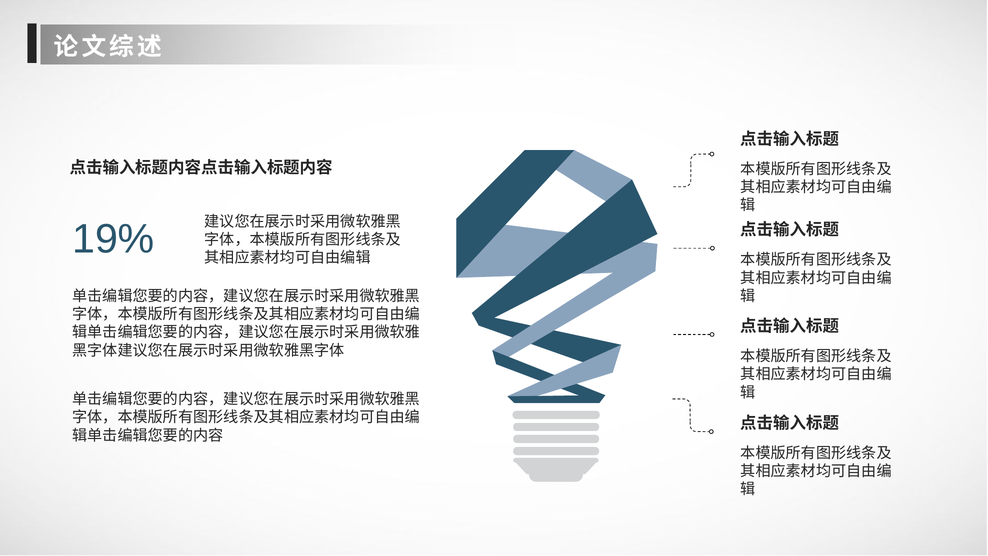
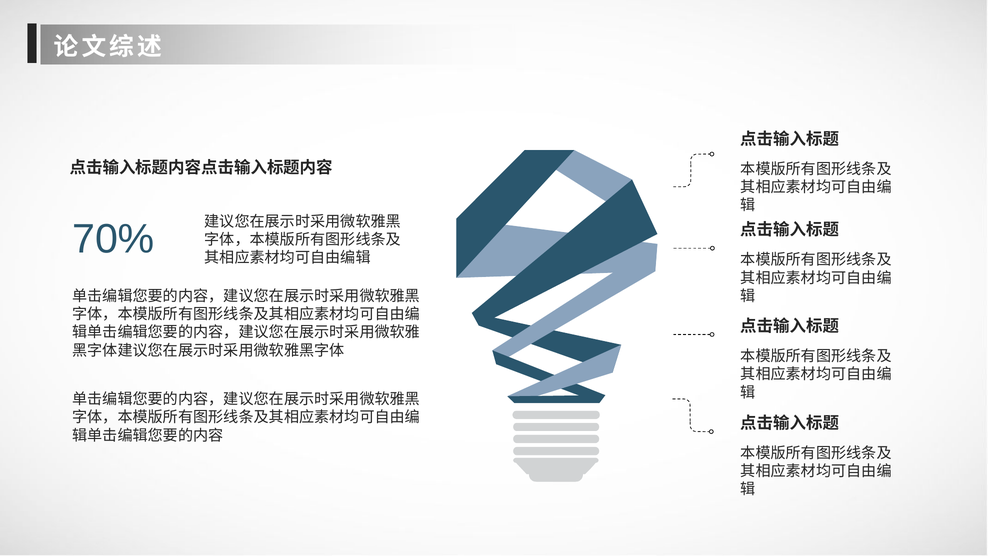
19%: 19% -> 70% (113, 239)
